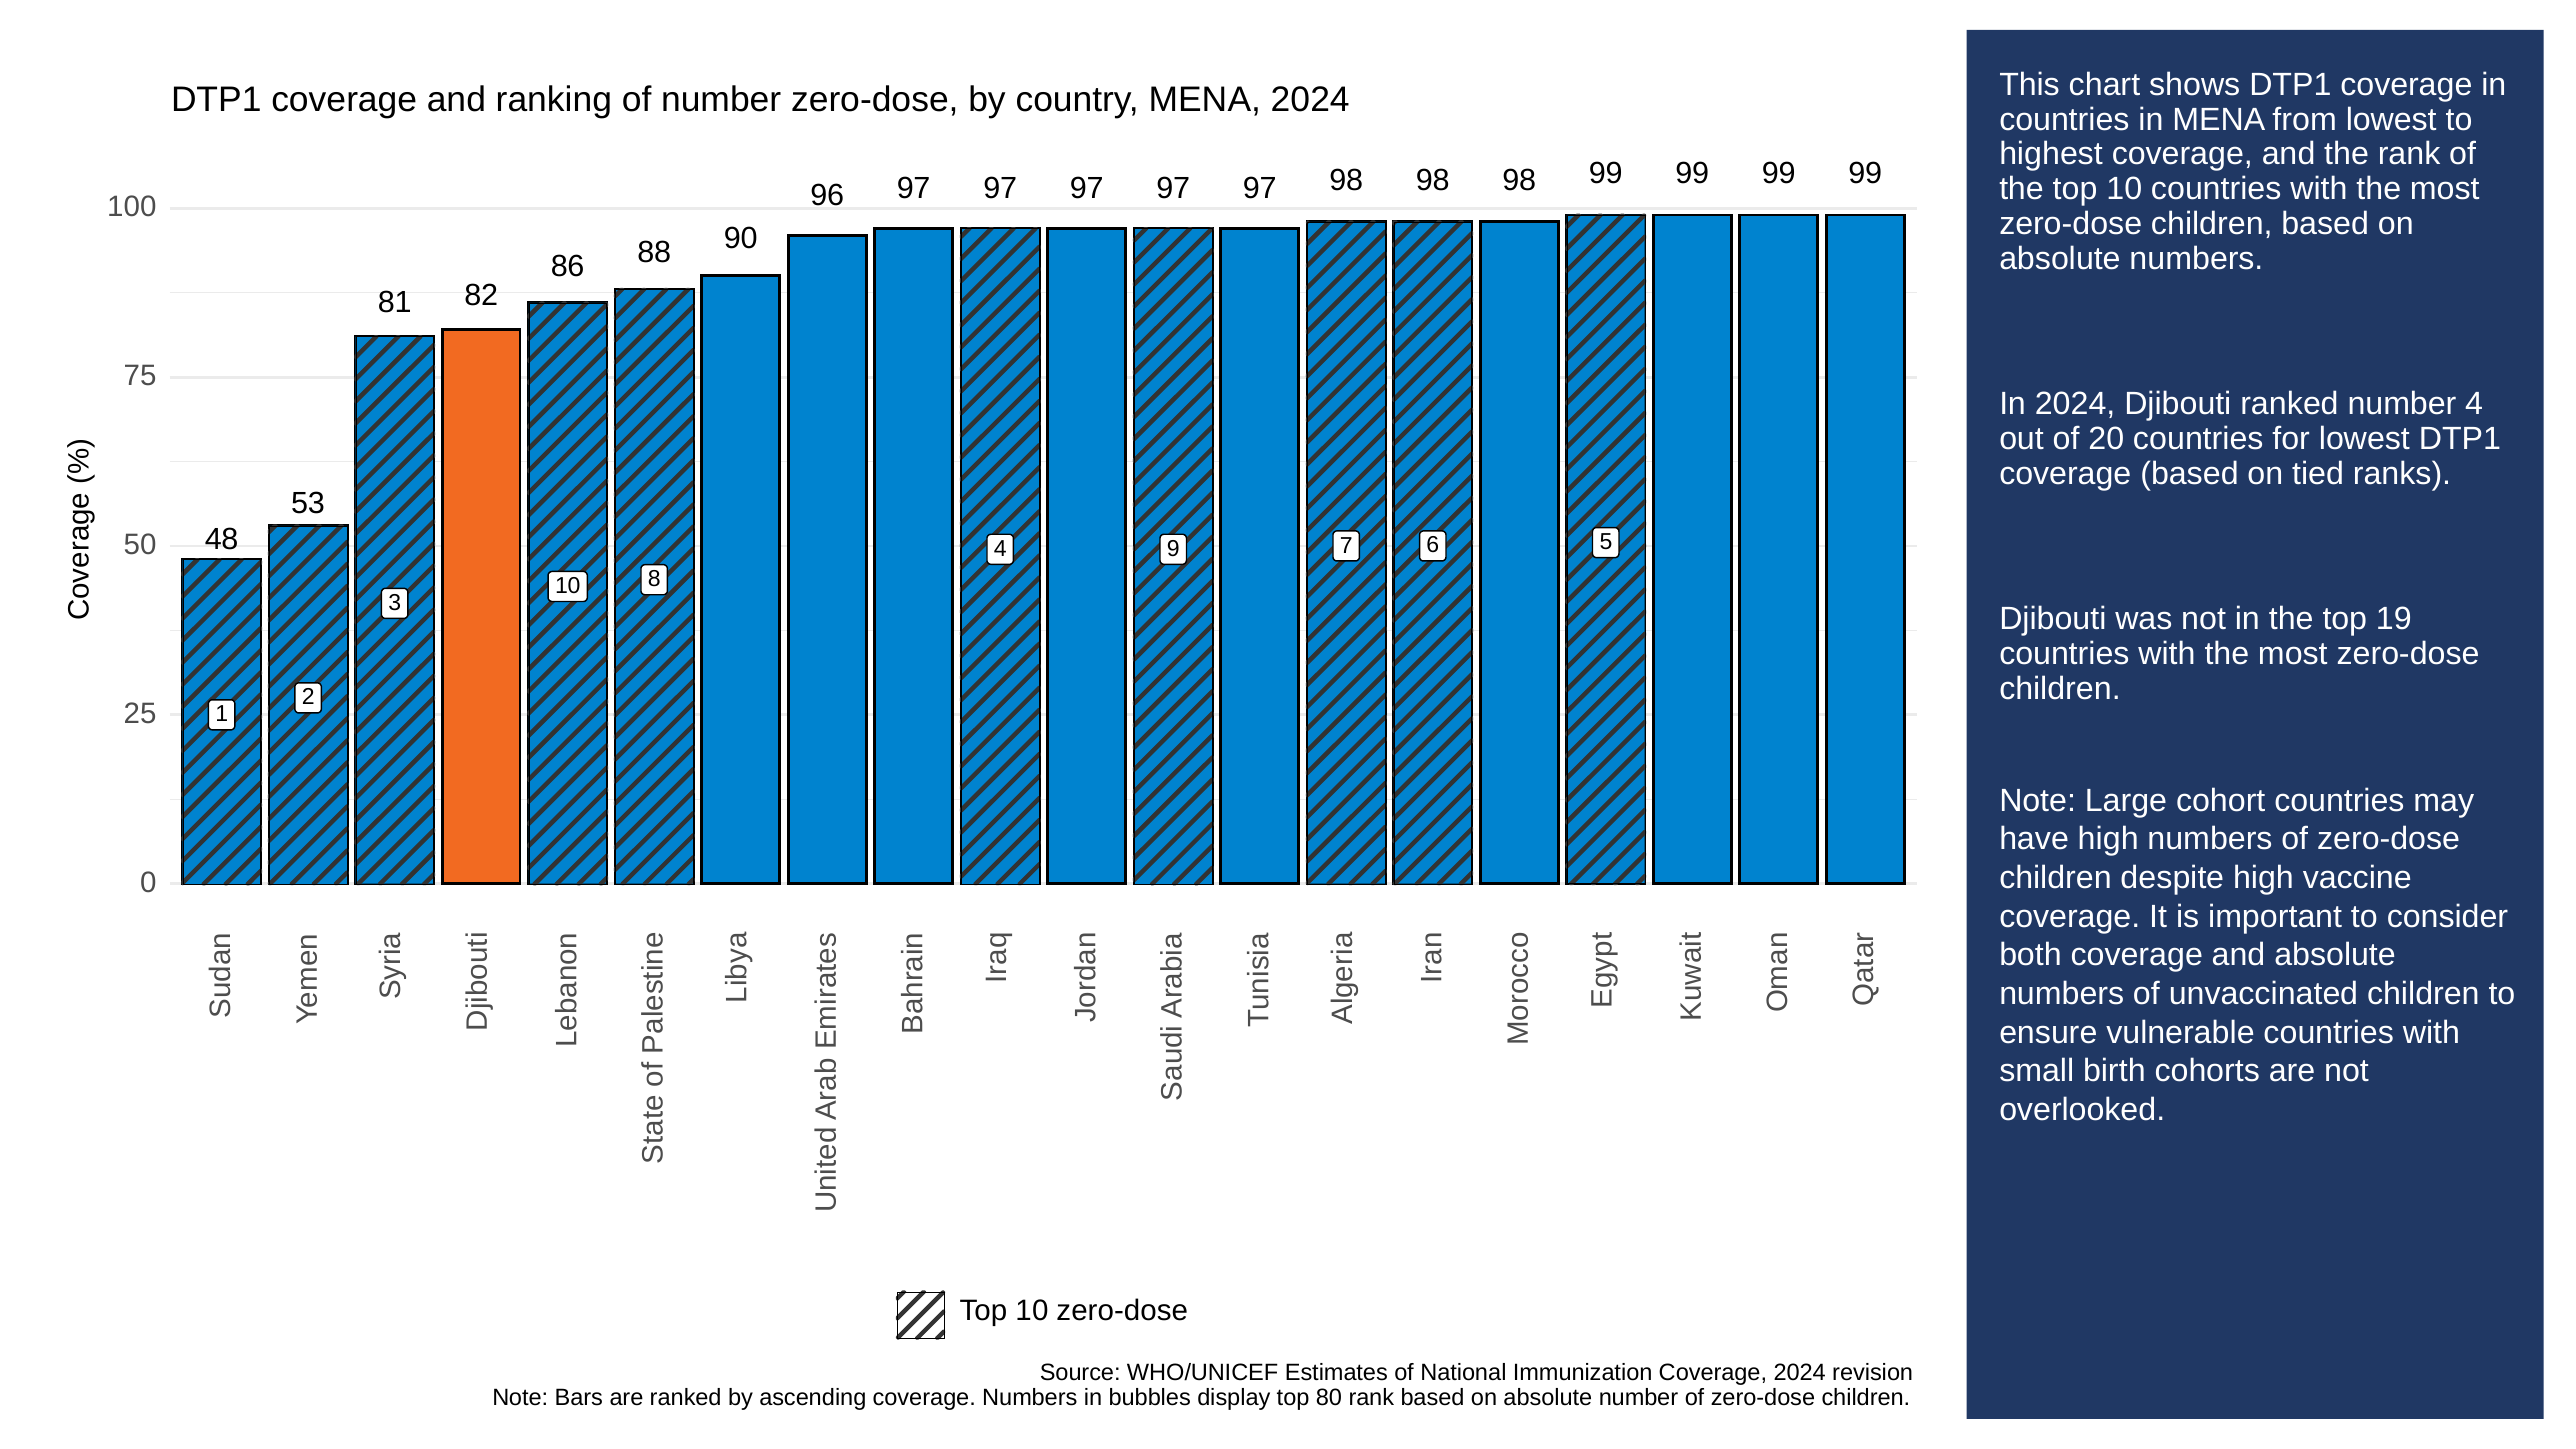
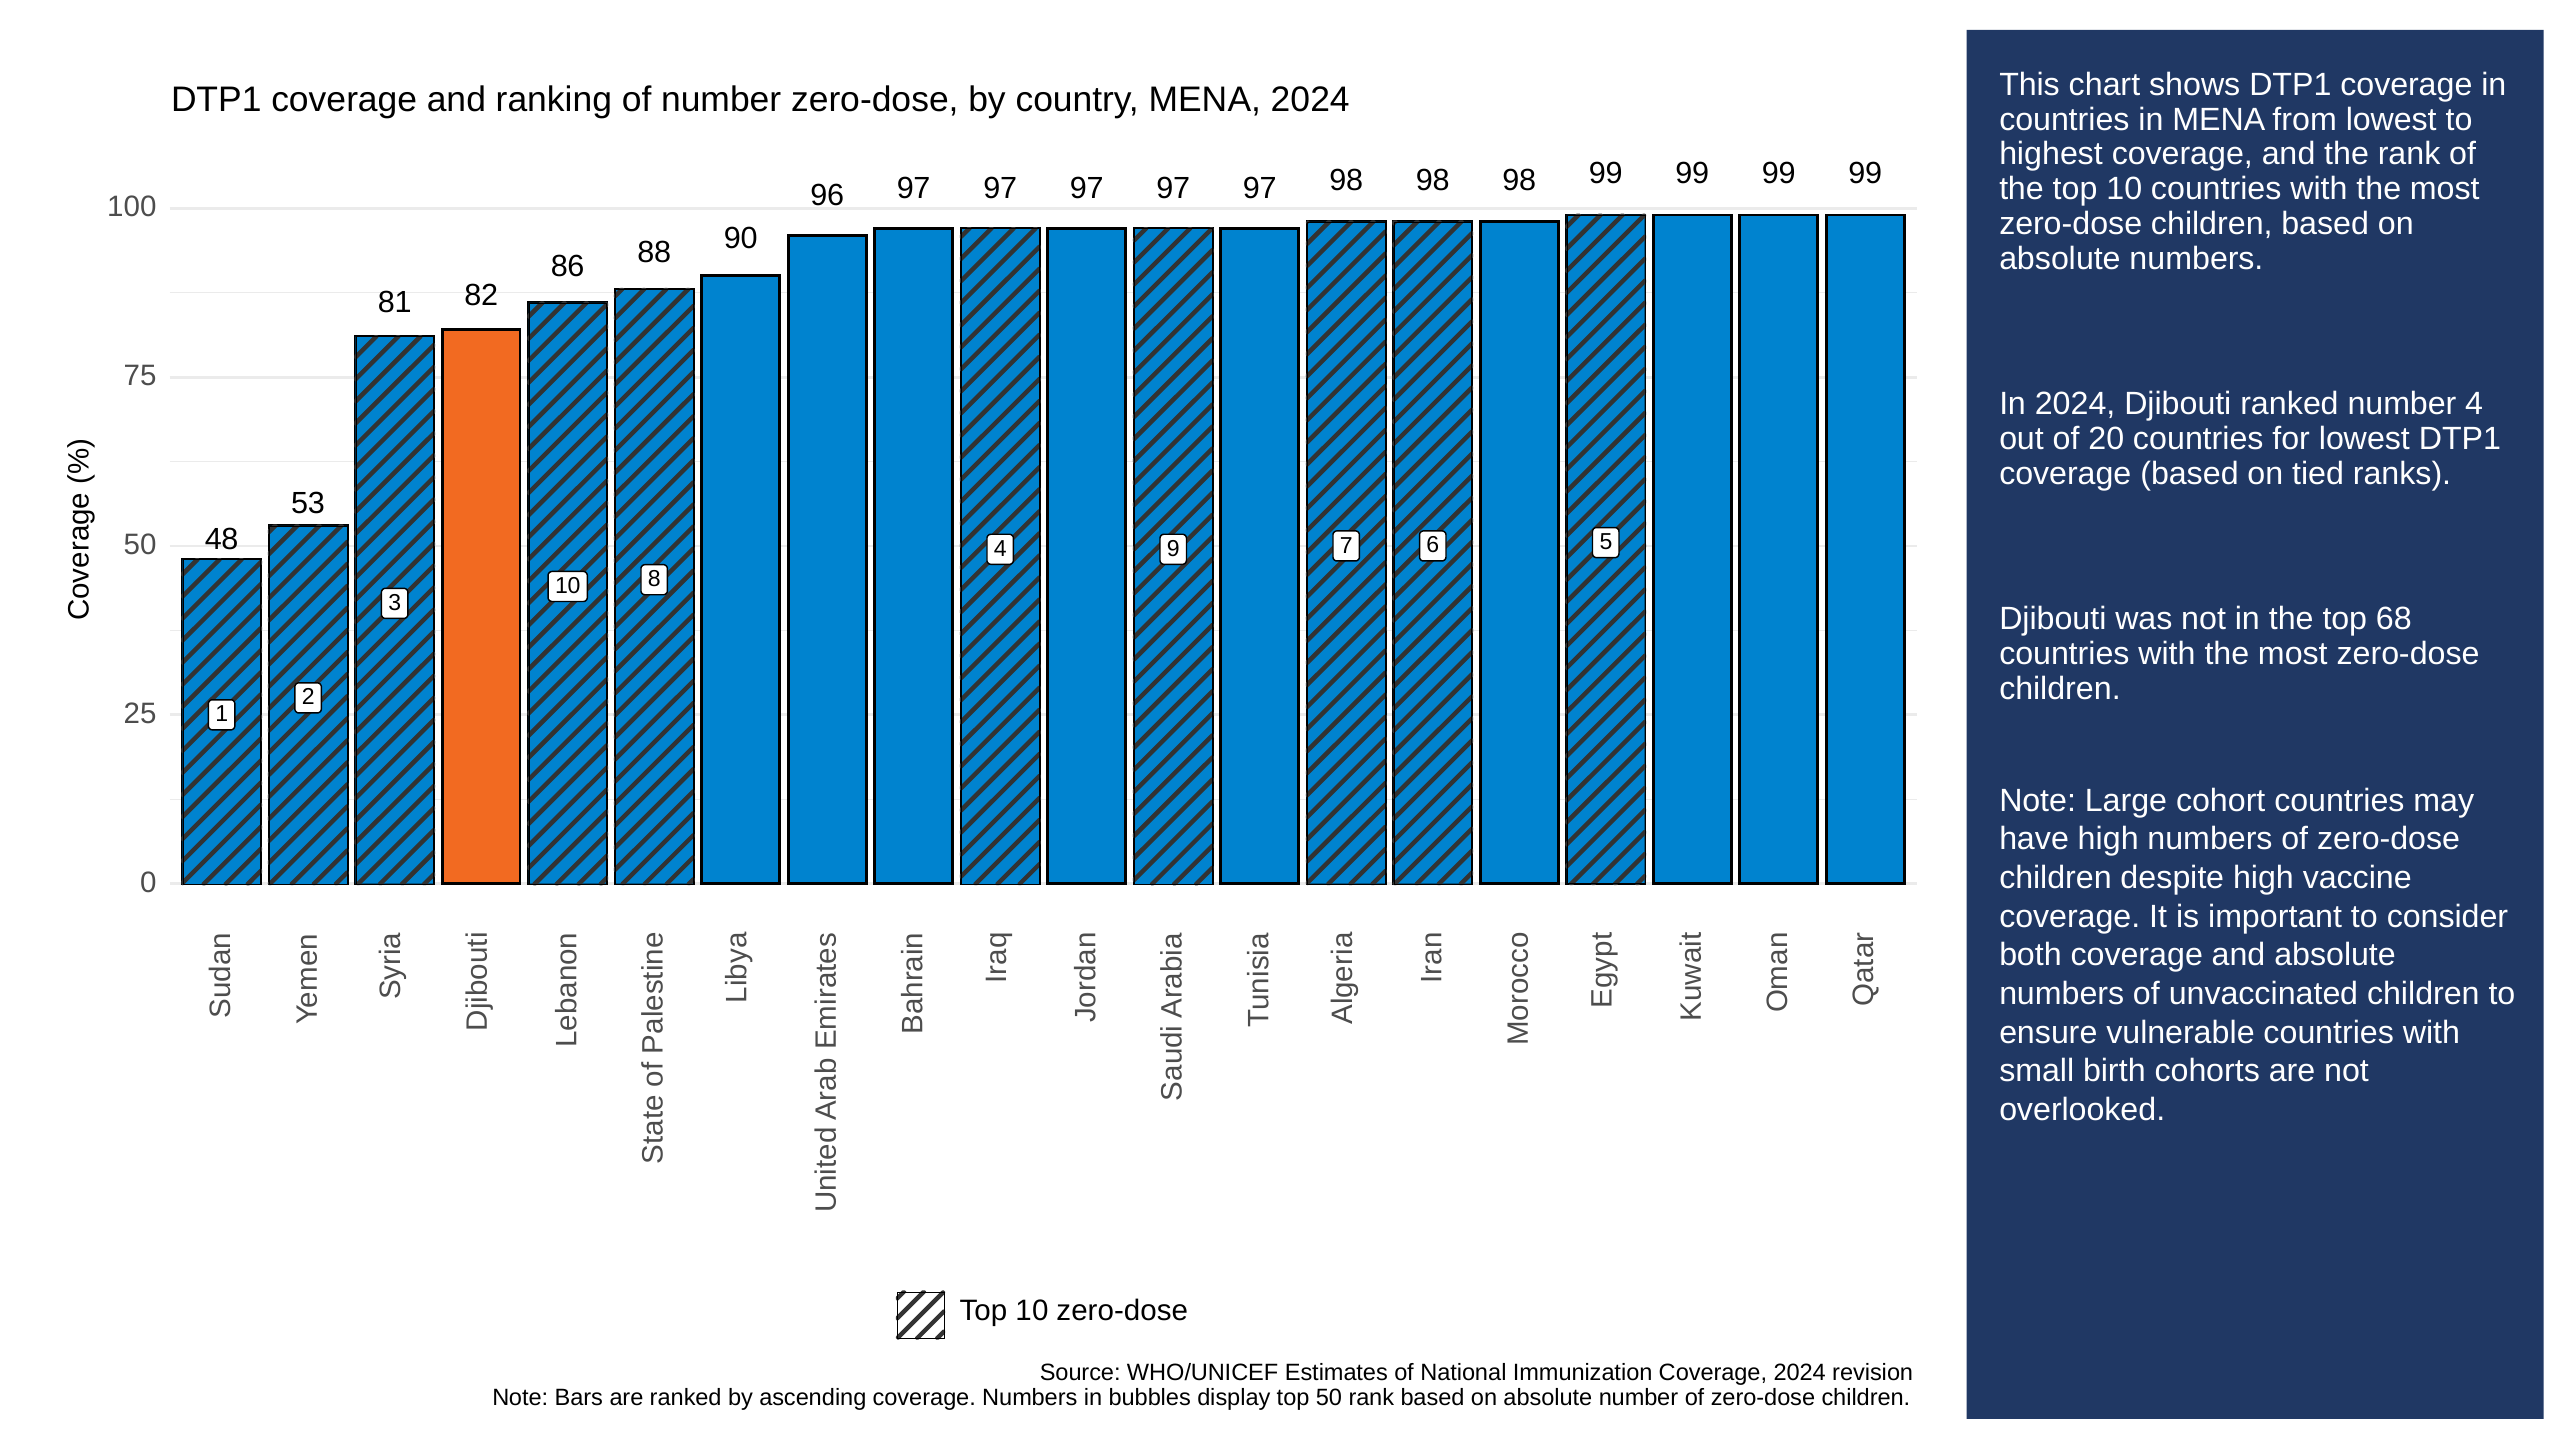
19: 19 -> 68 (2394, 619)
top 80: 80 -> 50 (1329, 1398)
